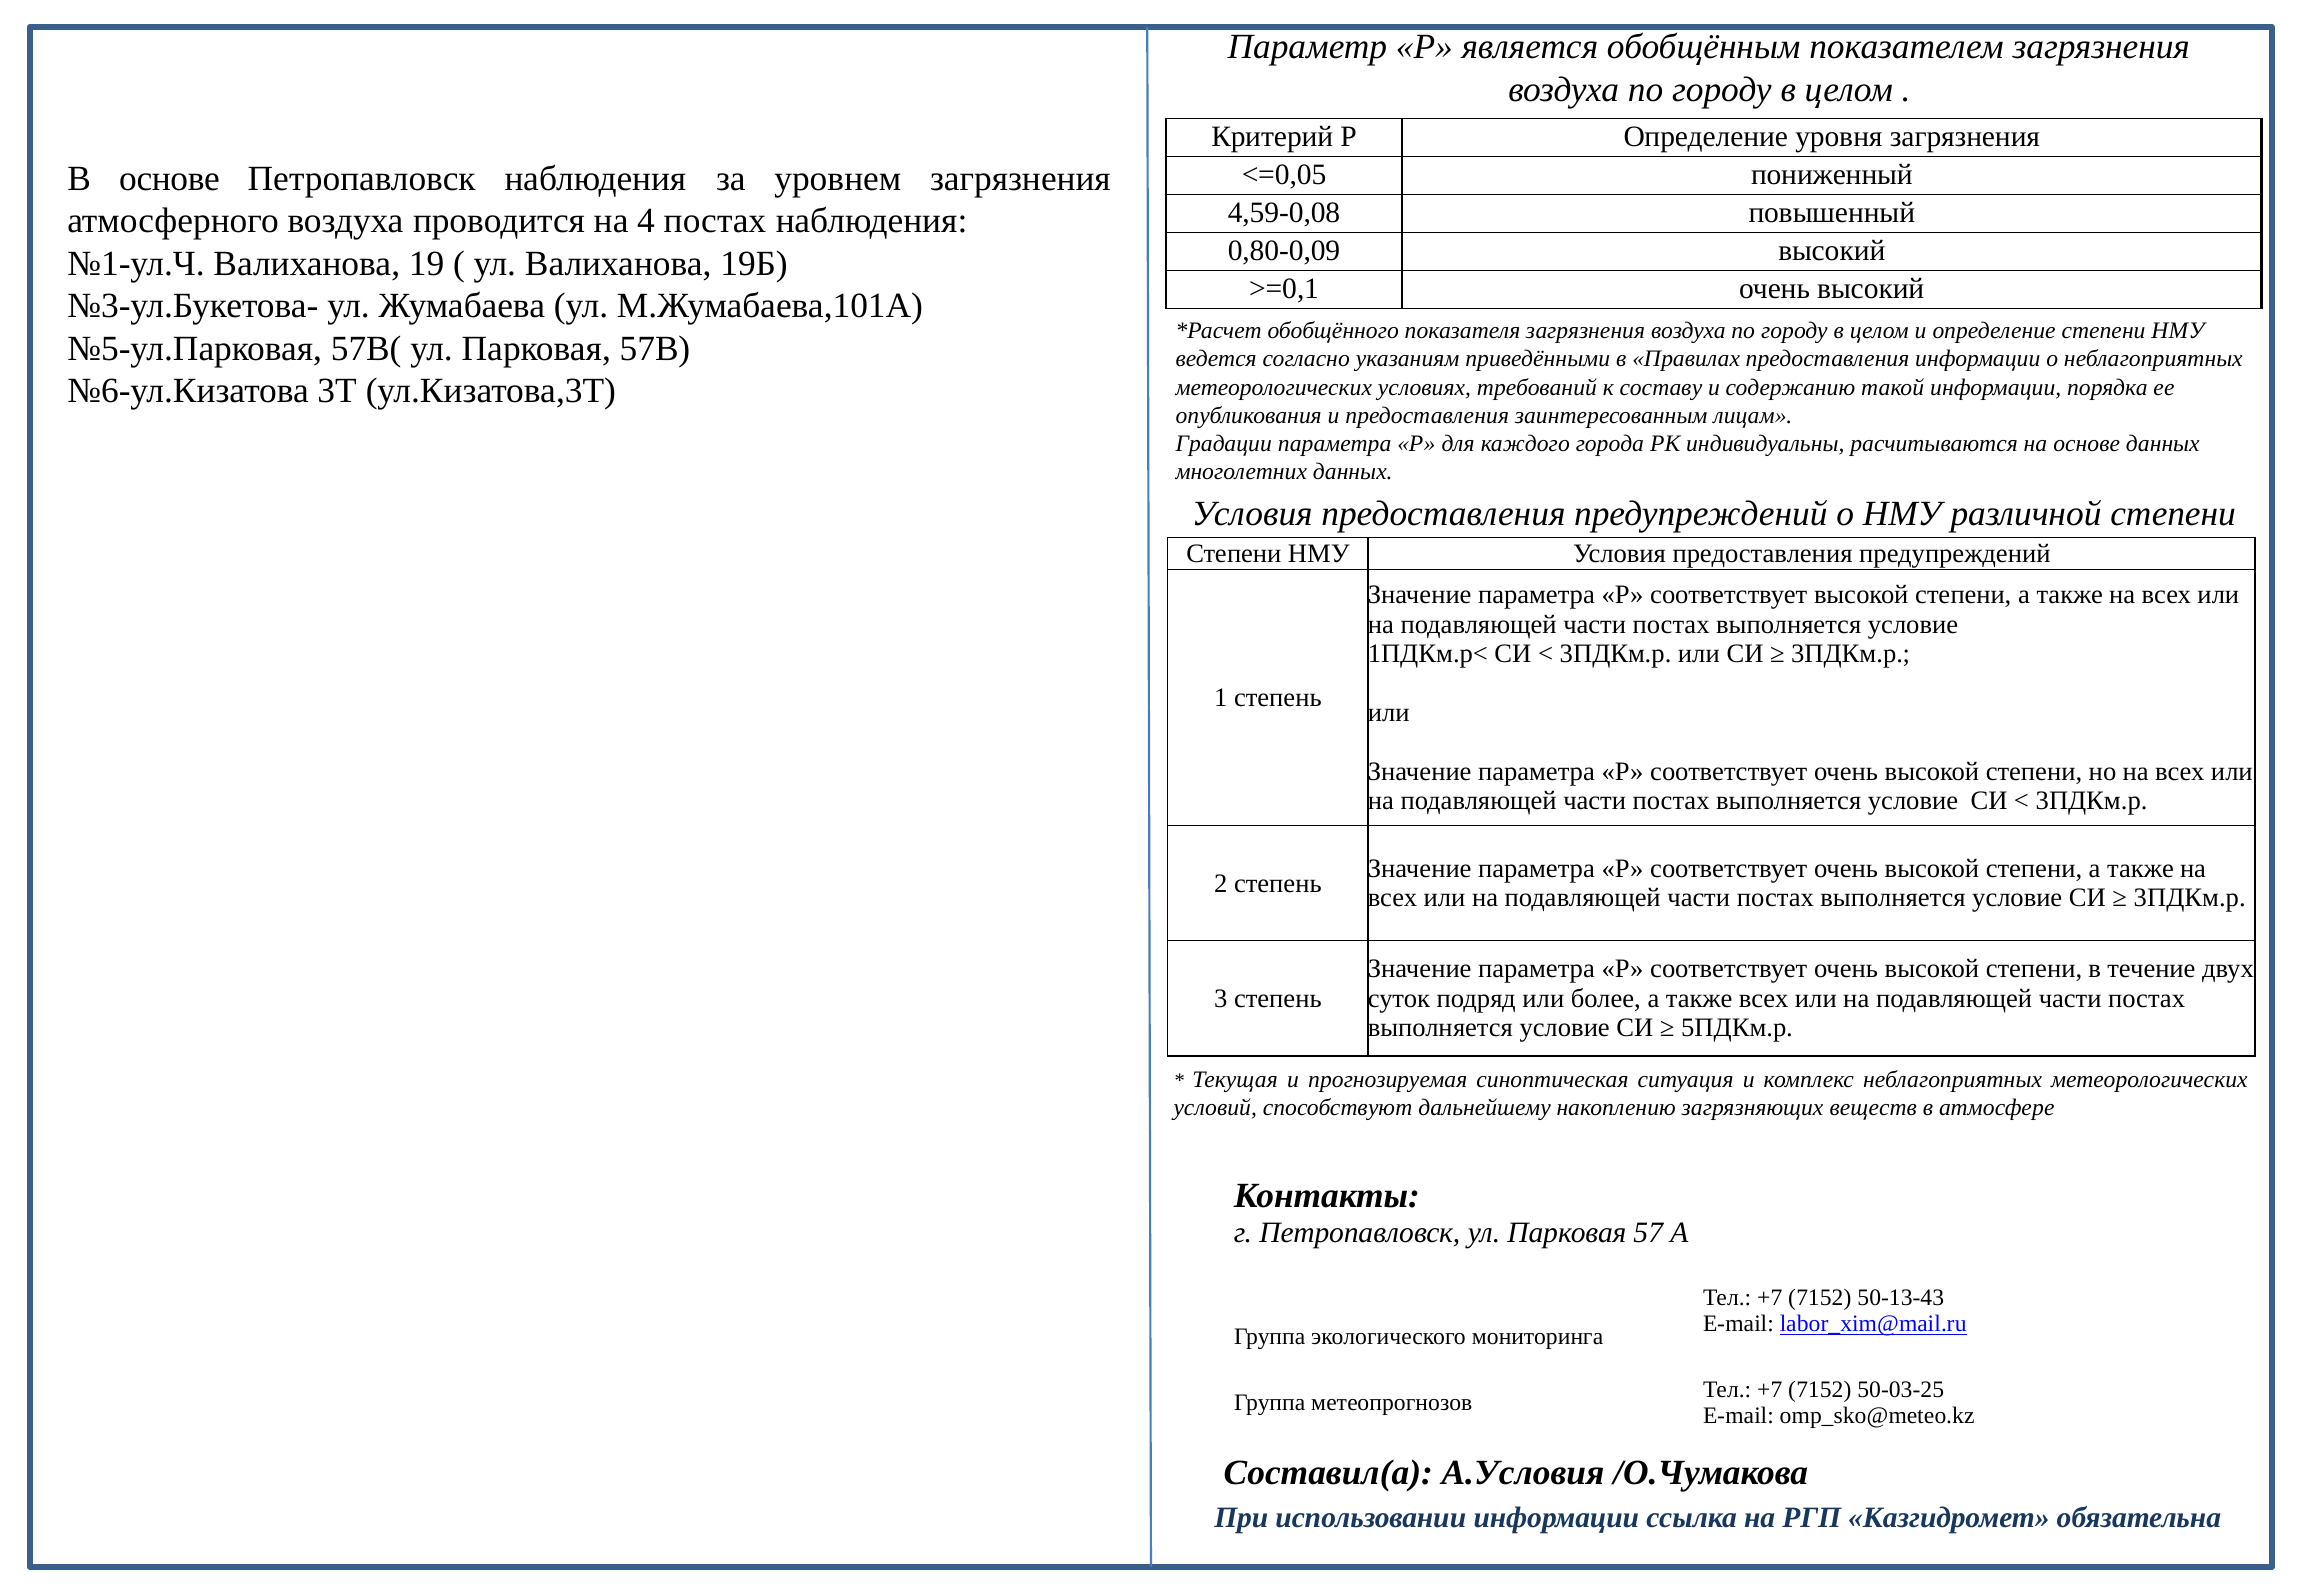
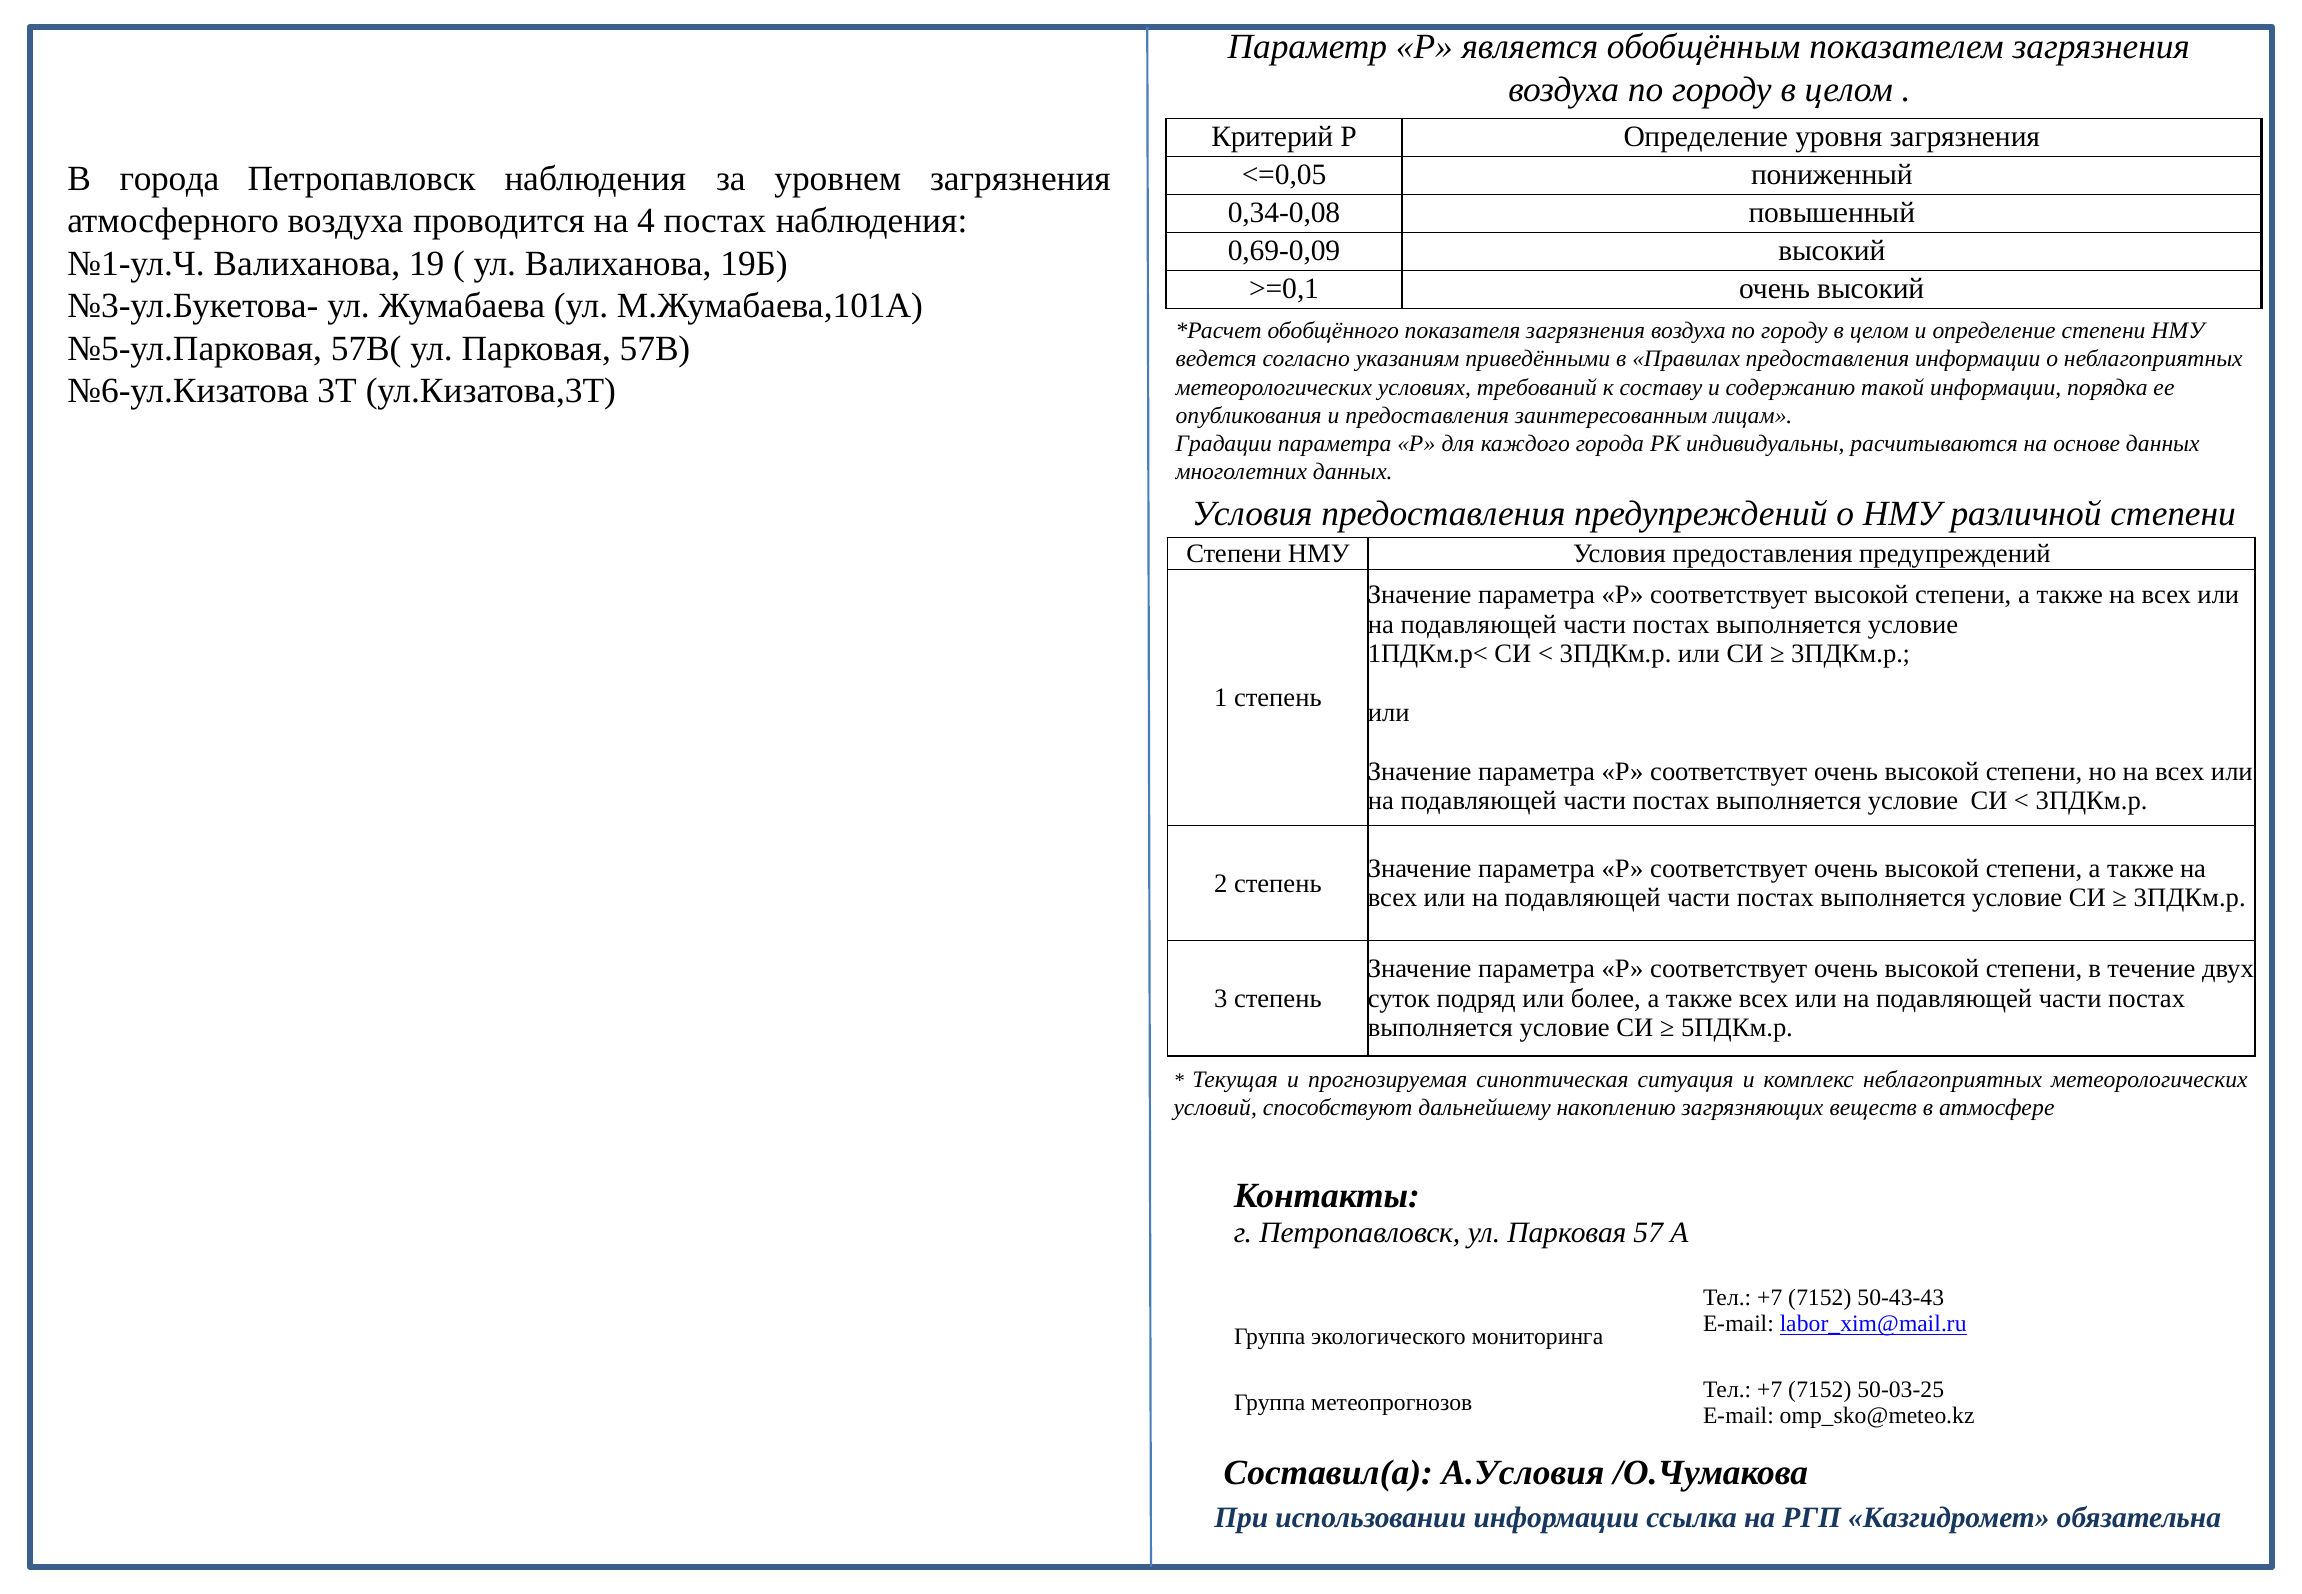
В основе: основе -> города (169, 178)
4,59-0,08: 4,59-0,08 -> 0,34-0,08 (1284, 213)
0,80-0,09: 0,80-0,09 -> 0,69-0,09 (1284, 251)
50-13-43: 50-13-43 -> 50-43-43 (1901, 1297)
